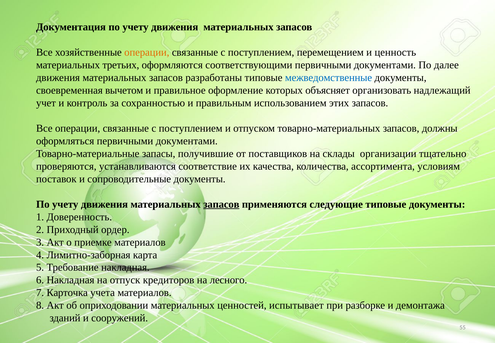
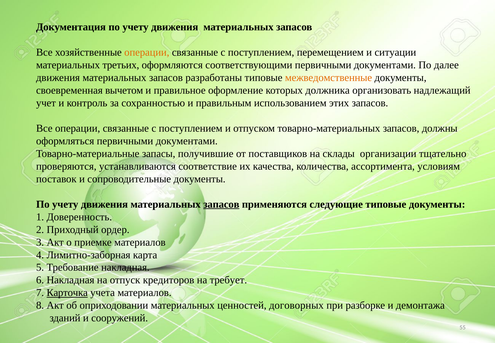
ценность: ценность -> ситуации (395, 52)
межведомственные colour: blue -> orange (329, 78)
объясняет: объясняет -> должника (328, 90)
лесного: лесного -> требует (228, 280)
Карточка underline: none -> present (67, 293)
испытывает: испытывает -> договорных (296, 305)
